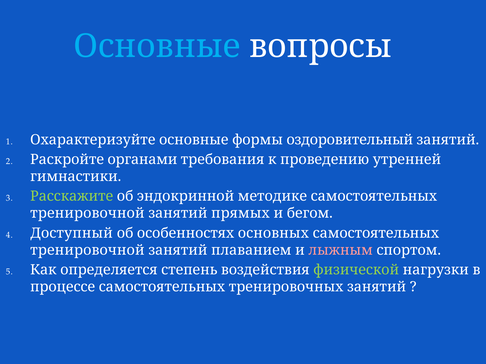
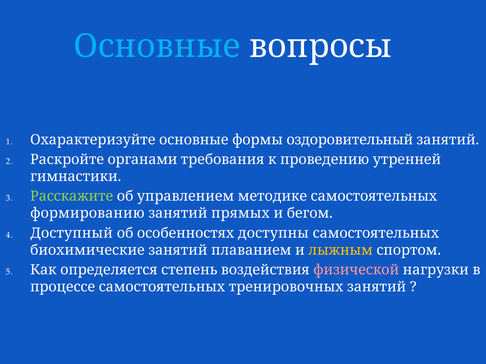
эндокринной: эндокринной -> управлением (186, 197)
тренировочной: тренировочной -> формированию (87, 214)
основных: основных -> доступны (273, 233)
тренировочной: тренировочной -> биохимические (87, 250)
лыжным colour: pink -> yellow (341, 250)
физической colour: light green -> pink (356, 270)
